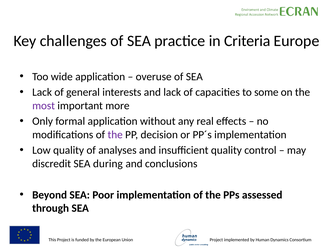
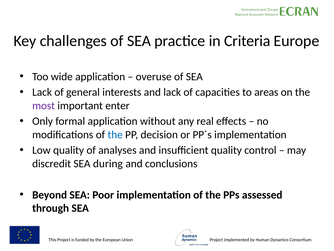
some: some -> areas (266, 92)
more: more -> enter (117, 105)
the colour: purple -> blue (115, 134)
